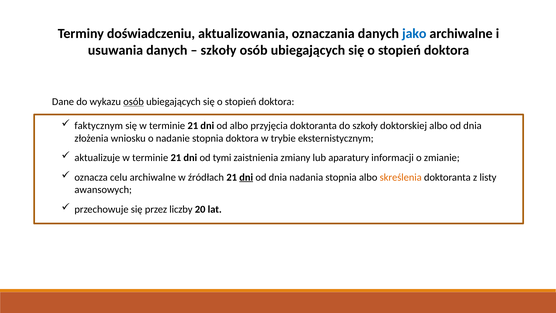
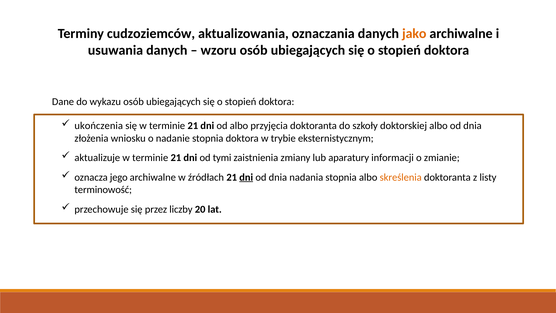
doświadczeniu: doświadczeniu -> cudzoziemców (151, 33)
jako colour: blue -> orange (414, 33)
szkoły: szkoły -> wzoru (219, 50)
osób underline: present -> none (134, 102)
faktycznym: faktycznym -> ukończenia (99, 126)
celu: celu -> jego (119, 177)
awansowych: awansowych -> terminowość (103, 190)
